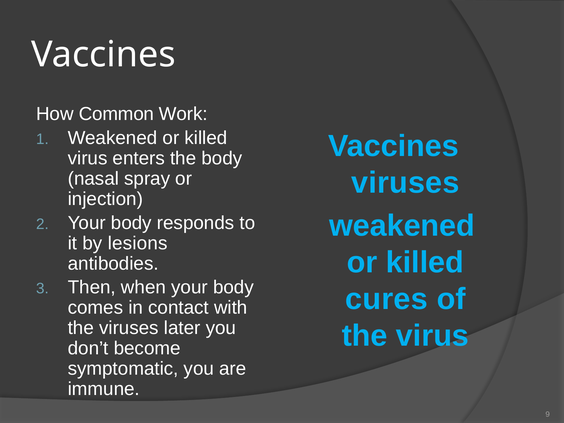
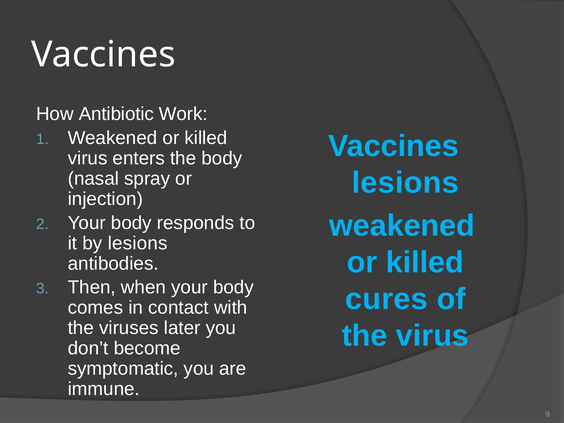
Common: Common -> Antibiotic (116, 114)
viruses: viruses -> lesions (405, 183)
